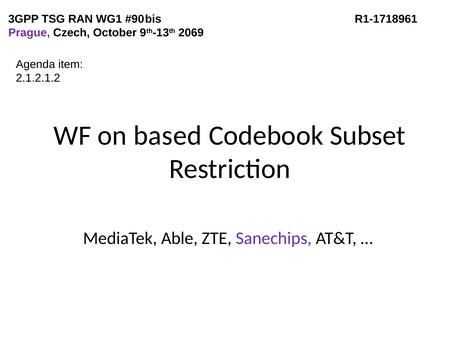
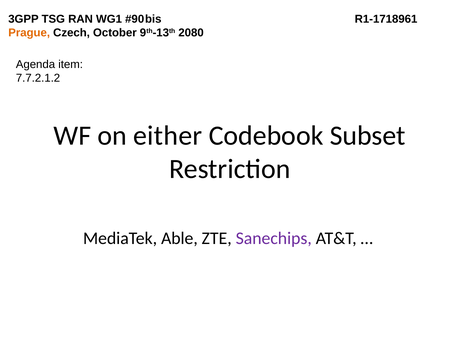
Prague colour: purple -> orange (29, 33)
2069: 2069 -> 2080 (191, 33)
2.1.2.1.2: 2.1.2.1.2 -> 7.7.2.1.2 (38, 78)
based: based -> either (168, 136)
